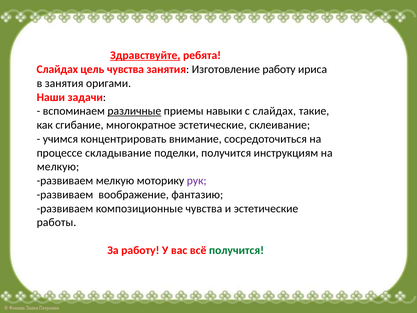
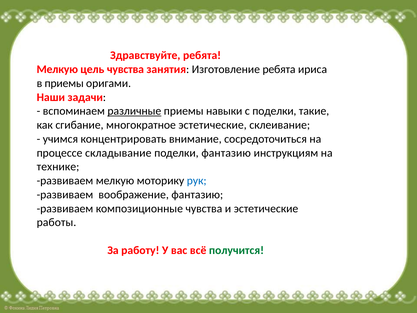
Здравствуйте underline: present -> none (145, 55)
Слайдах: Слайдах -> Мелкую (57, 69)
Изготовление работу: работу -> ребята (279, 69)
в занятия: занятия -> приемы (64, 83)
с слайдах: слайдах -> поделки (274, 111)
поделки получится: получится -> фантазию (226, 153)
мелкую: мелкую -> технике (58, 167)
рук colour: purple -> blue (197, 181)
